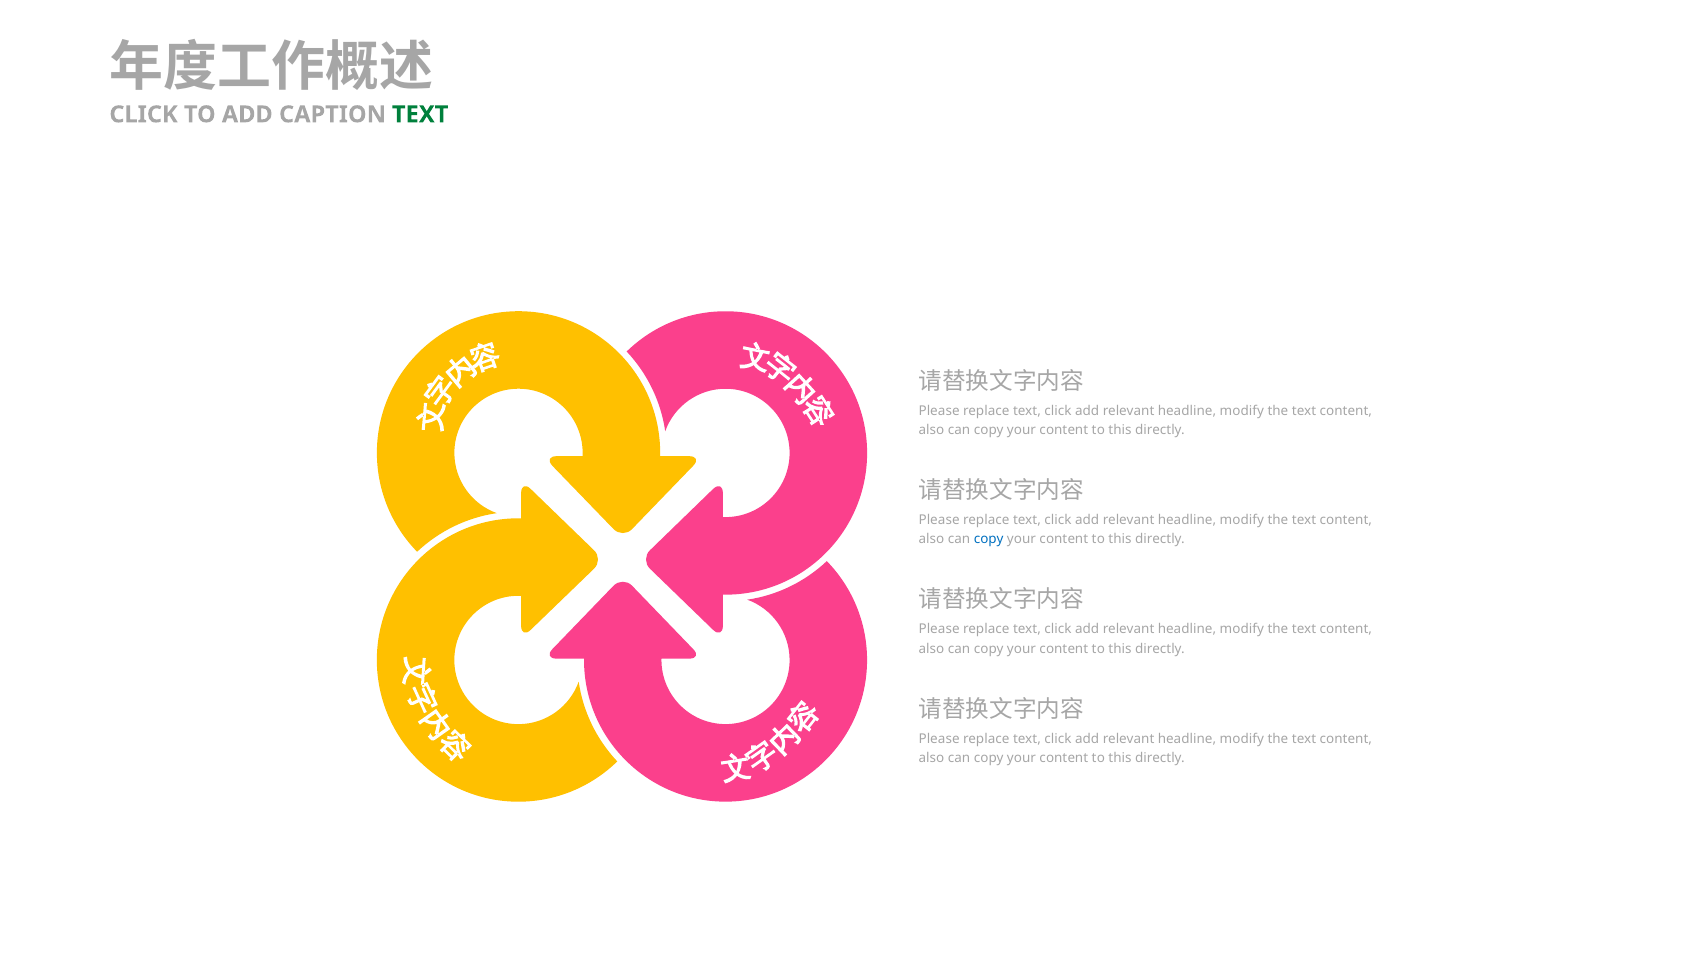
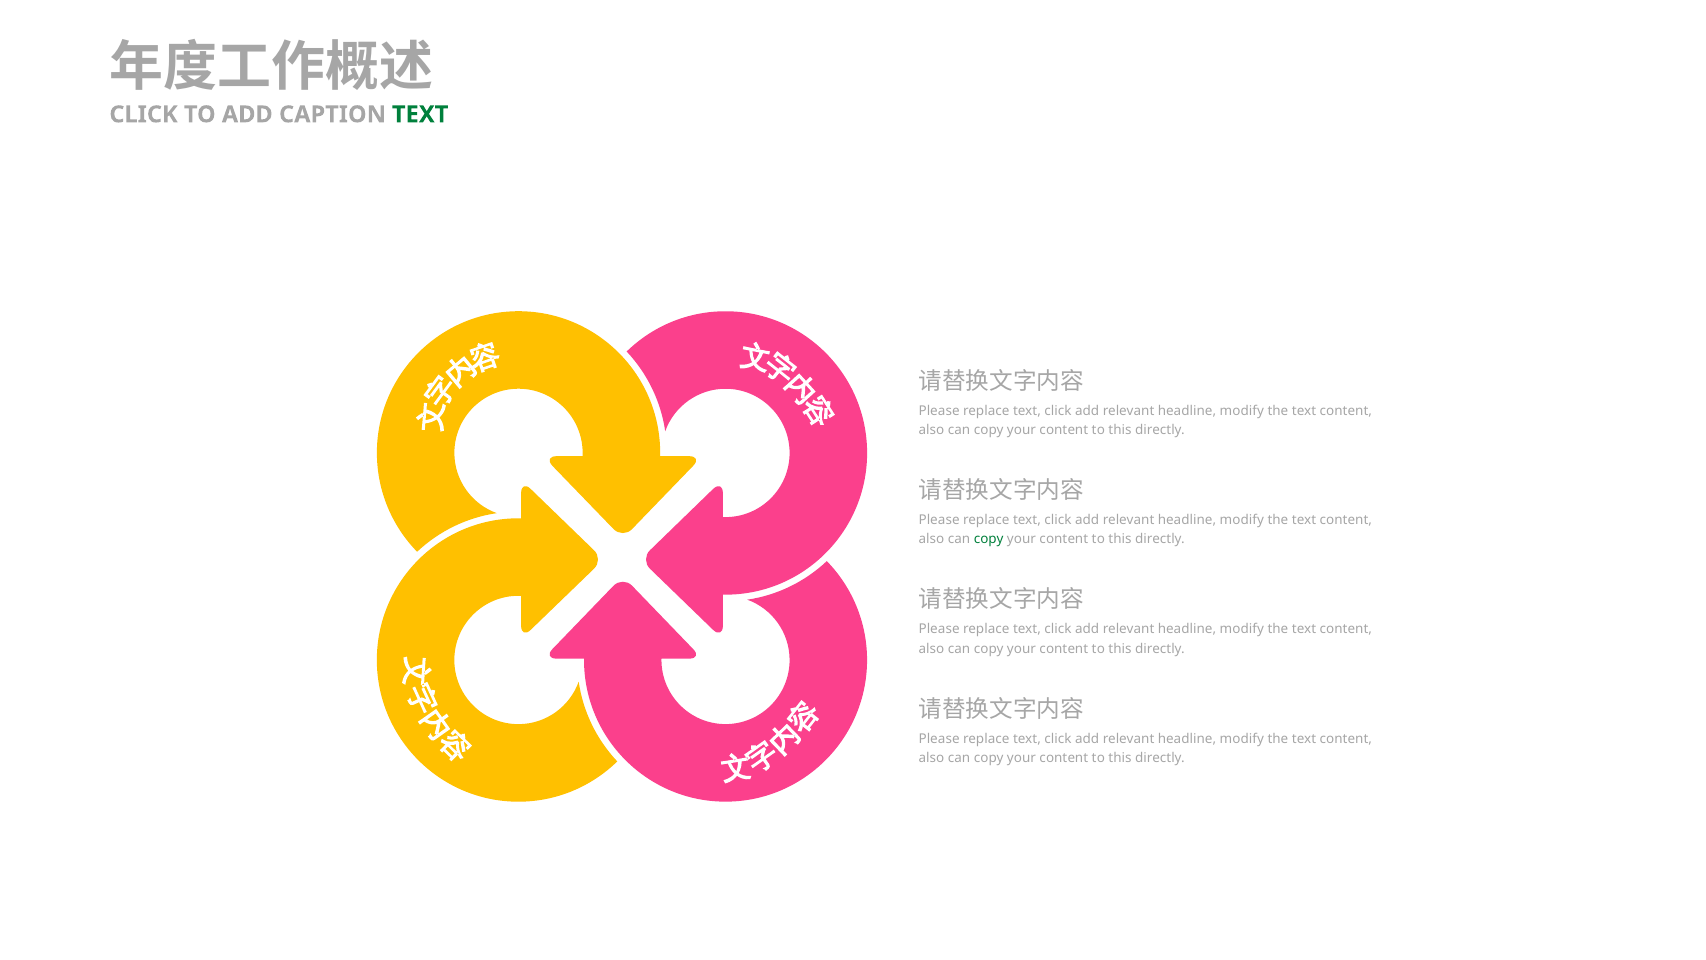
copy colour: blue -> green (989, 539)
